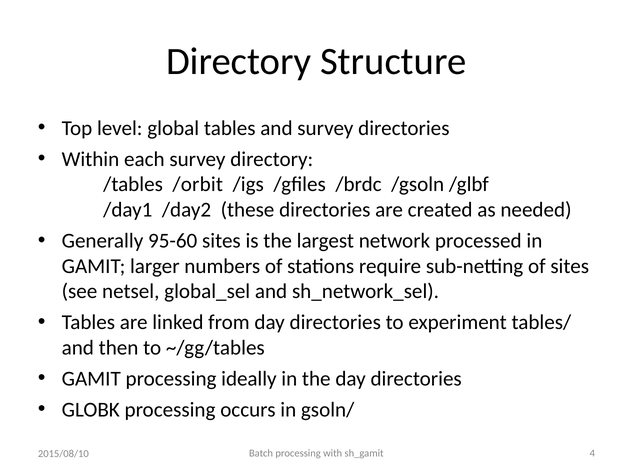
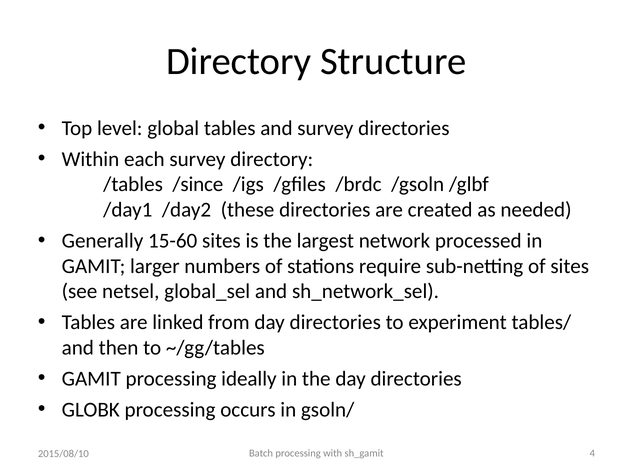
/orbit: /orbit -> /since (198, 184)
95-60: 95-60 -> 15-60 (173, 241)
